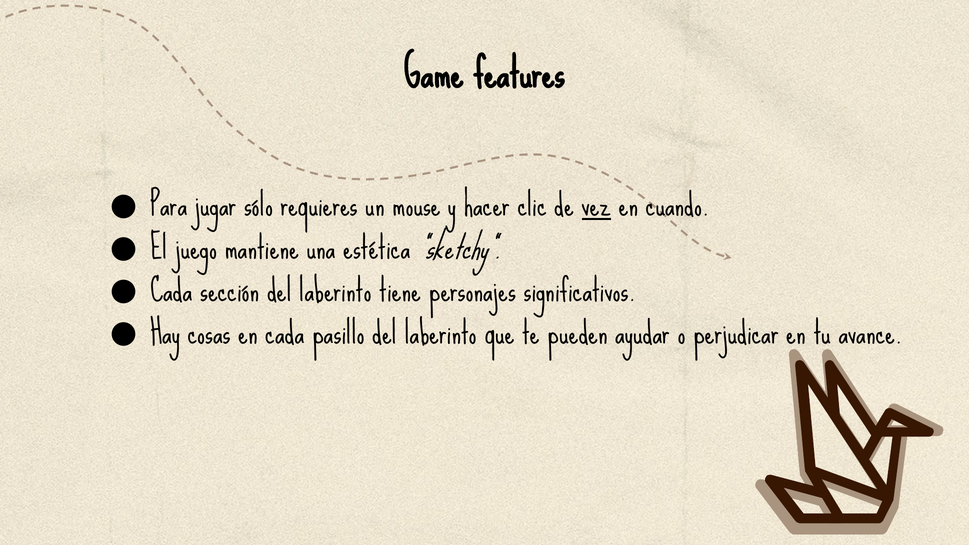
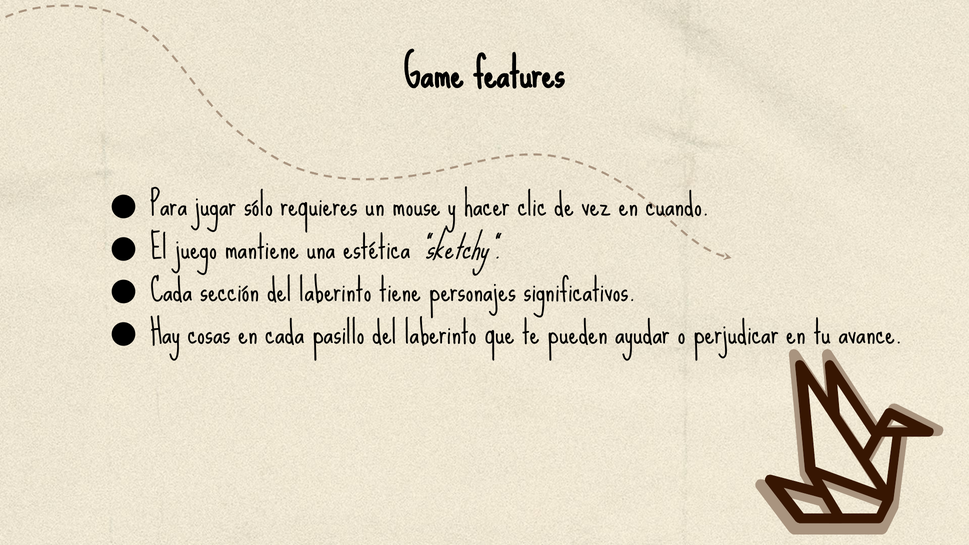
vez underline: present -> none (596, 206)
